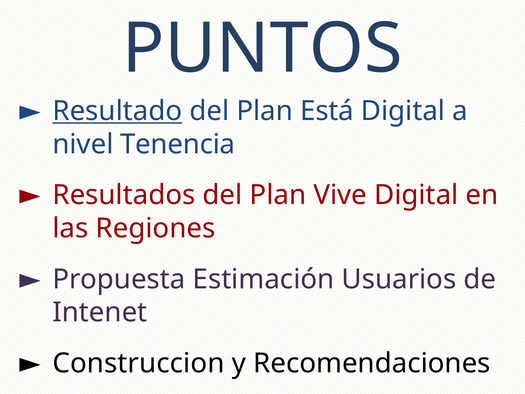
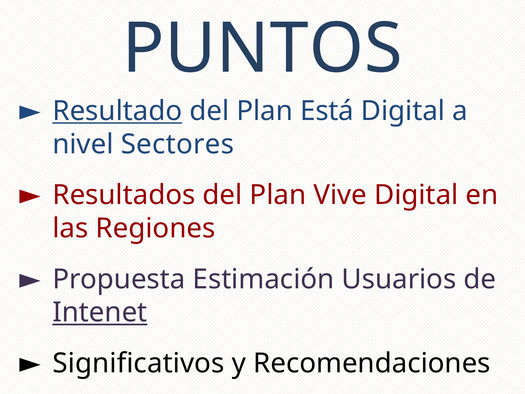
Tenencia: Tenencia -> Sectores (177, 144)
Intenet underline: none -> present (100, 312)
Construccion: Construccion -> Significativos (138, 363)
